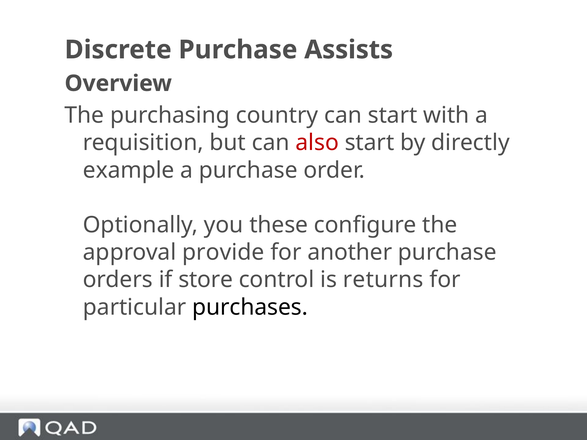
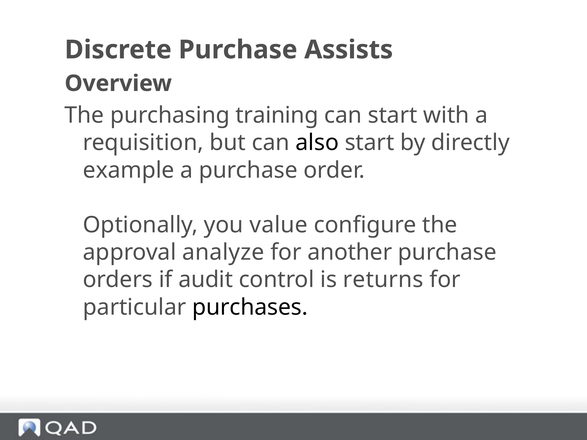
country: country -> training (277, 115)
also colour: red -> black (317, 143)
these: these -> value (279, 225)
provide: provide -> analyze (223, 253)
store: store -> audit (206, 280)
